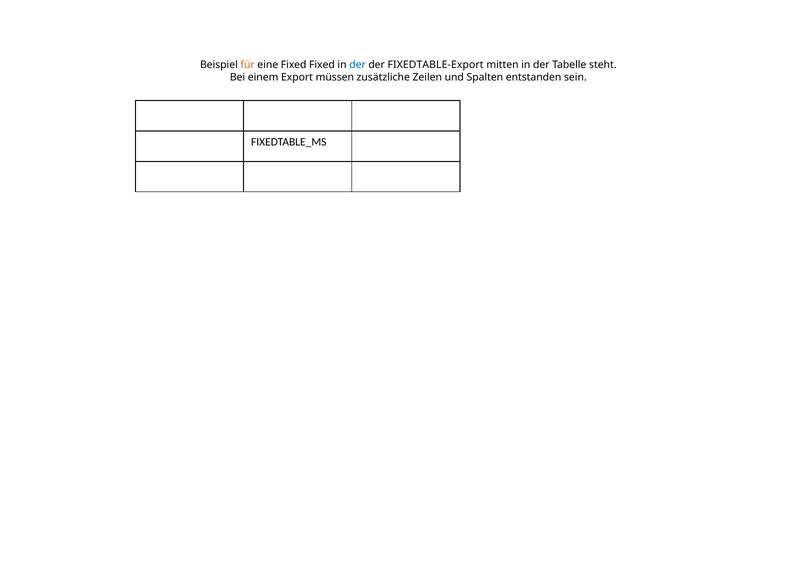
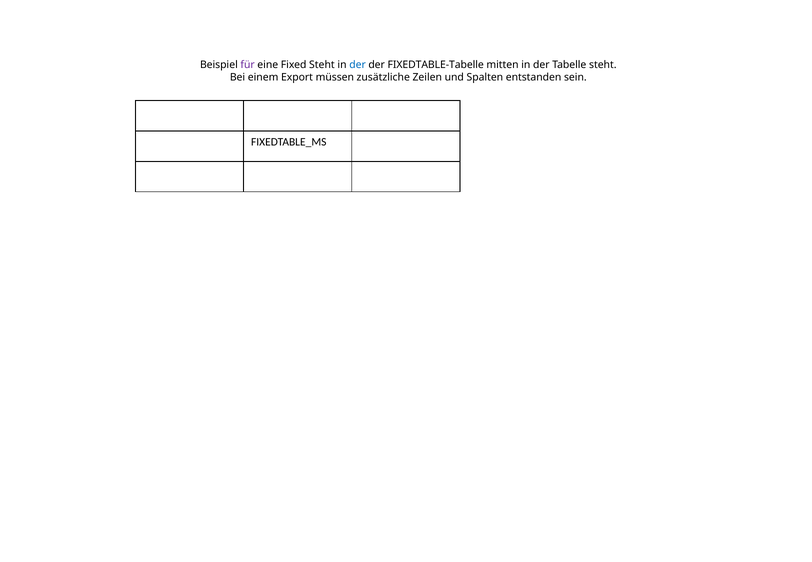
für colour: orange -> purple (248, 65)
Fixed Fixed: Fixed -> Steht (322, 65)
FIXEDTABLE-Export: FIXEDTABLE-Export -> FIXEDTABLE-Tabelle (436, 65)
